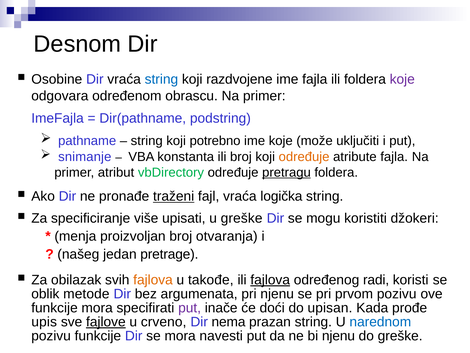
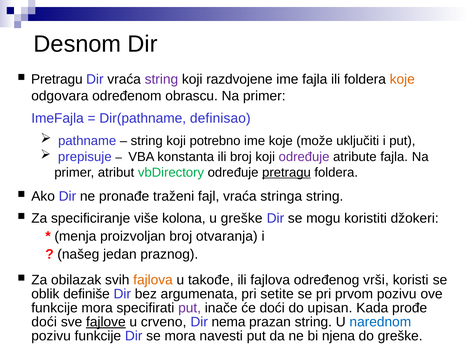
Osobine: Osobine -> Pretragu (57, 79)
string colour: blue -> purple (161, 79)
koje colour: purple -> orange (402, 79)
podstring: podstring -> definisao (220, 118)
snimanje: snimanje -> prepisuje (85, 156)
određuje colour: orange -> purple (304, 156)
traženi underline: present -> none (174, 196)
logička: logička -> stringa (281, 196)
upisati: upisati -> kolona (184, 218)
pretrage: pretrage -> praznog (169, 254)
fajlova underline: present -> none (270, 280)
radi: radi -> vrši (376, 280)
metode: metode -> definiše (86, 294)
pri njenu: njenu -> setite (277, 294)
upis: upis -> doći (44, 322)
bi njenu: njenu -> njena (338, 336)
